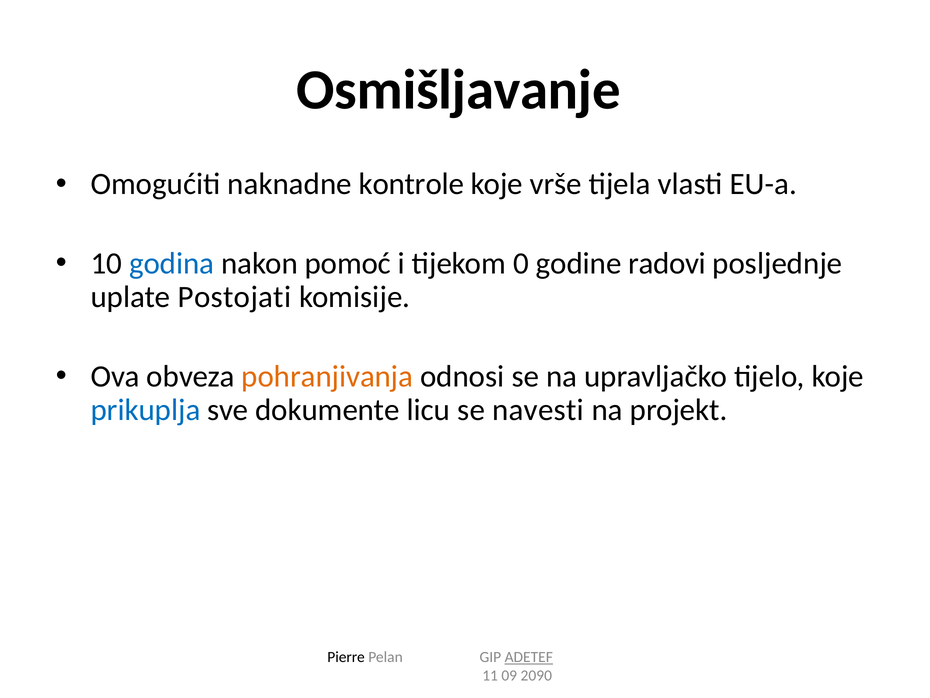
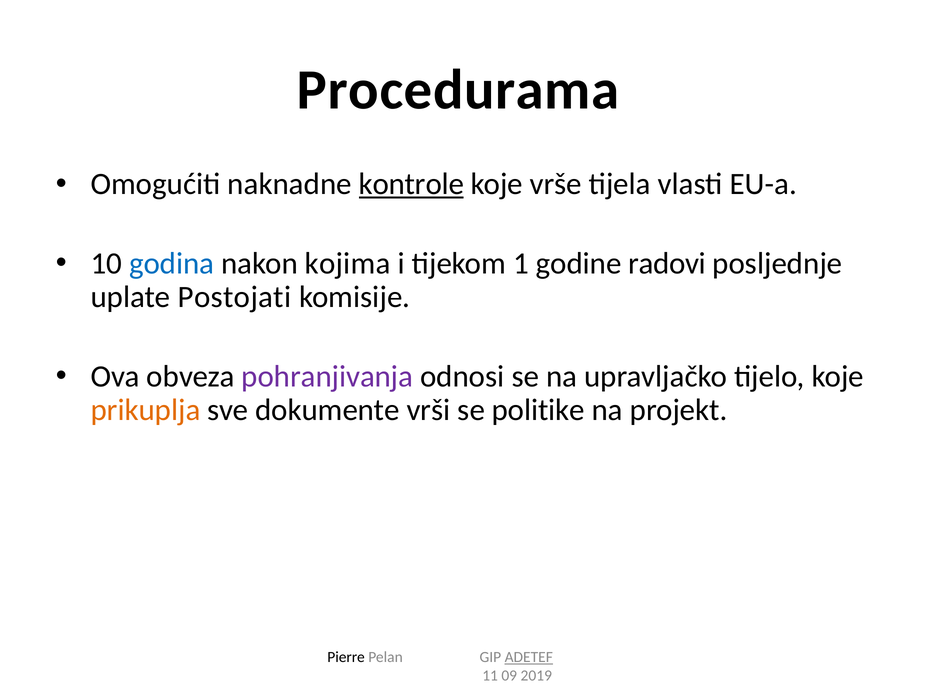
Osmišljavanje: Osmišljavanje -> Procedurama (458, 90)
kontrole underline: none -> present (411, 184)
pomoć: pomoć -> kojima (348, 263)
0: 0 -> 1 (521, 263)
pohranjivanja colour: orange -> purple (327, 376)
prikuplja colour: blue -> orange (146, 410)
licu: licu -> vrši (428, 410)
navesti: navesti -> politike (538, 410)
2090: 2090 -> 2019 (536, 675)
